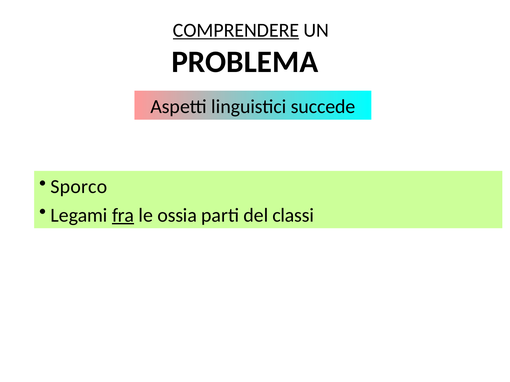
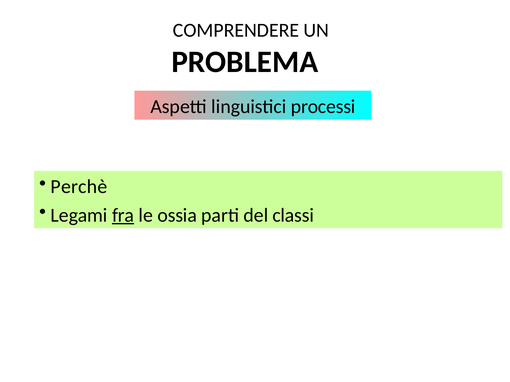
COMPRENDERE underline: present -> none (236, 30)
succede: succede -> processi (323, 107)
Sporco: Sporco -> Perchè (79, 187)
